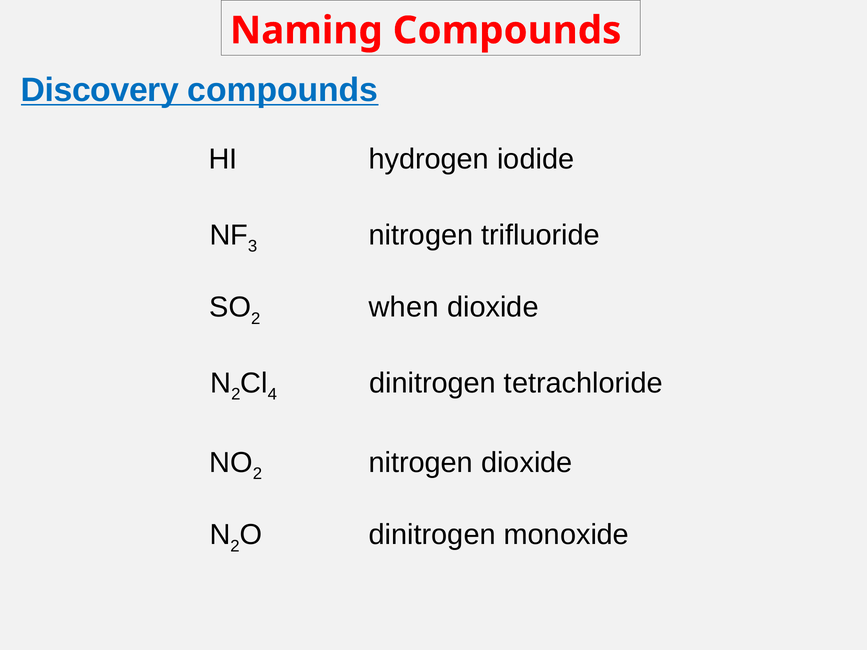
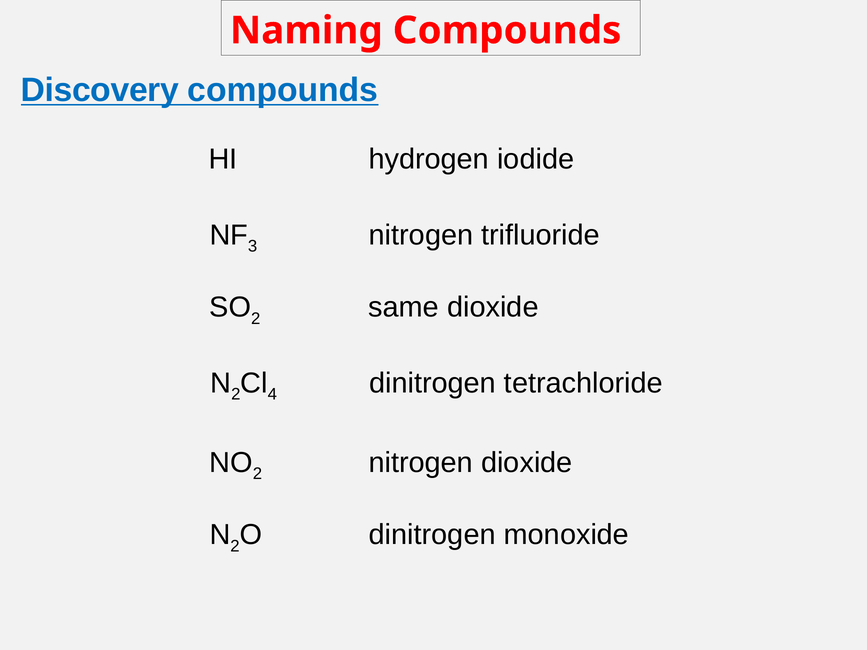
when: when -> same (404, 307)
